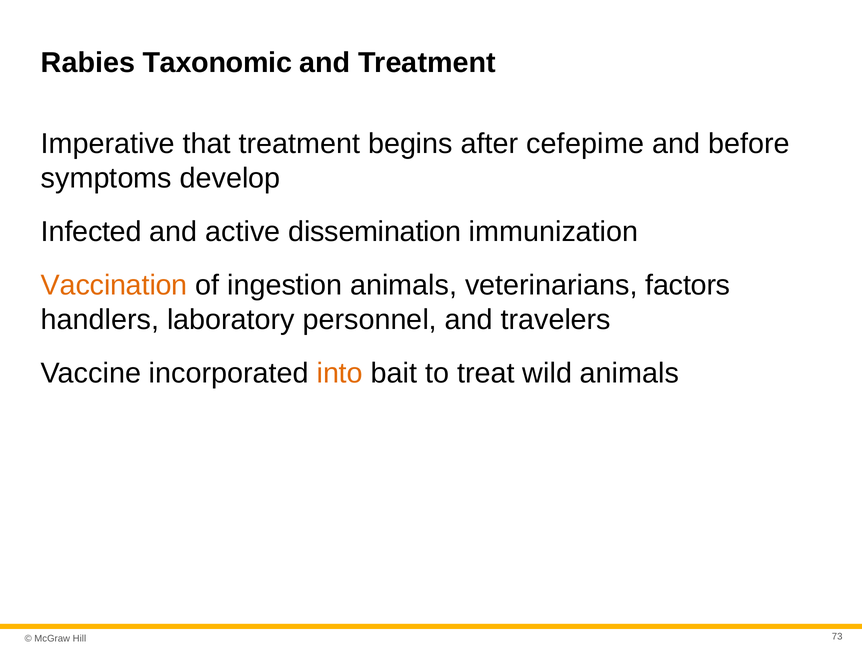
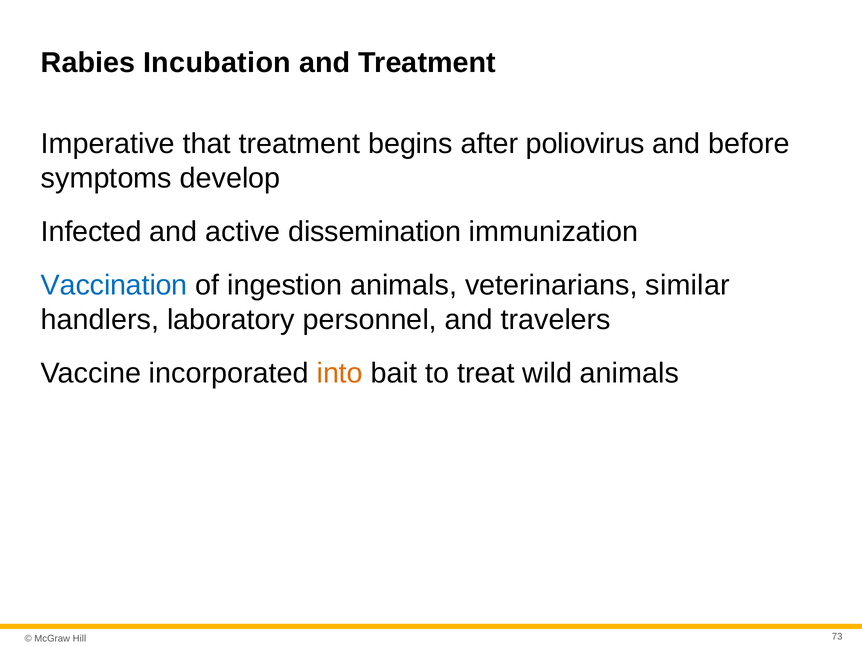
Taxonomic: Taxonomic -> Incubation (217, 63)
cefepime: cefepime -> poliovirus (585, 144)
Vaccination colour: orange -> blue (114, 286)
factors: factors -> similar (688, 286)
